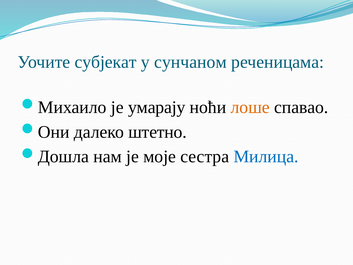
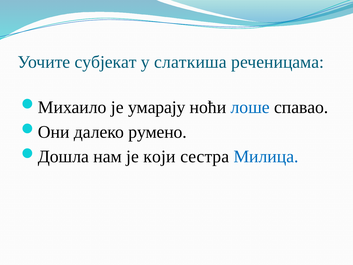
сунчаном: сунчаном -> слаткиша (190, 62)
лоше colour: orange -> blue (250, 107)
штетно: штетно -> румено (158, 132)
моје: моје -> који (160, 157)
